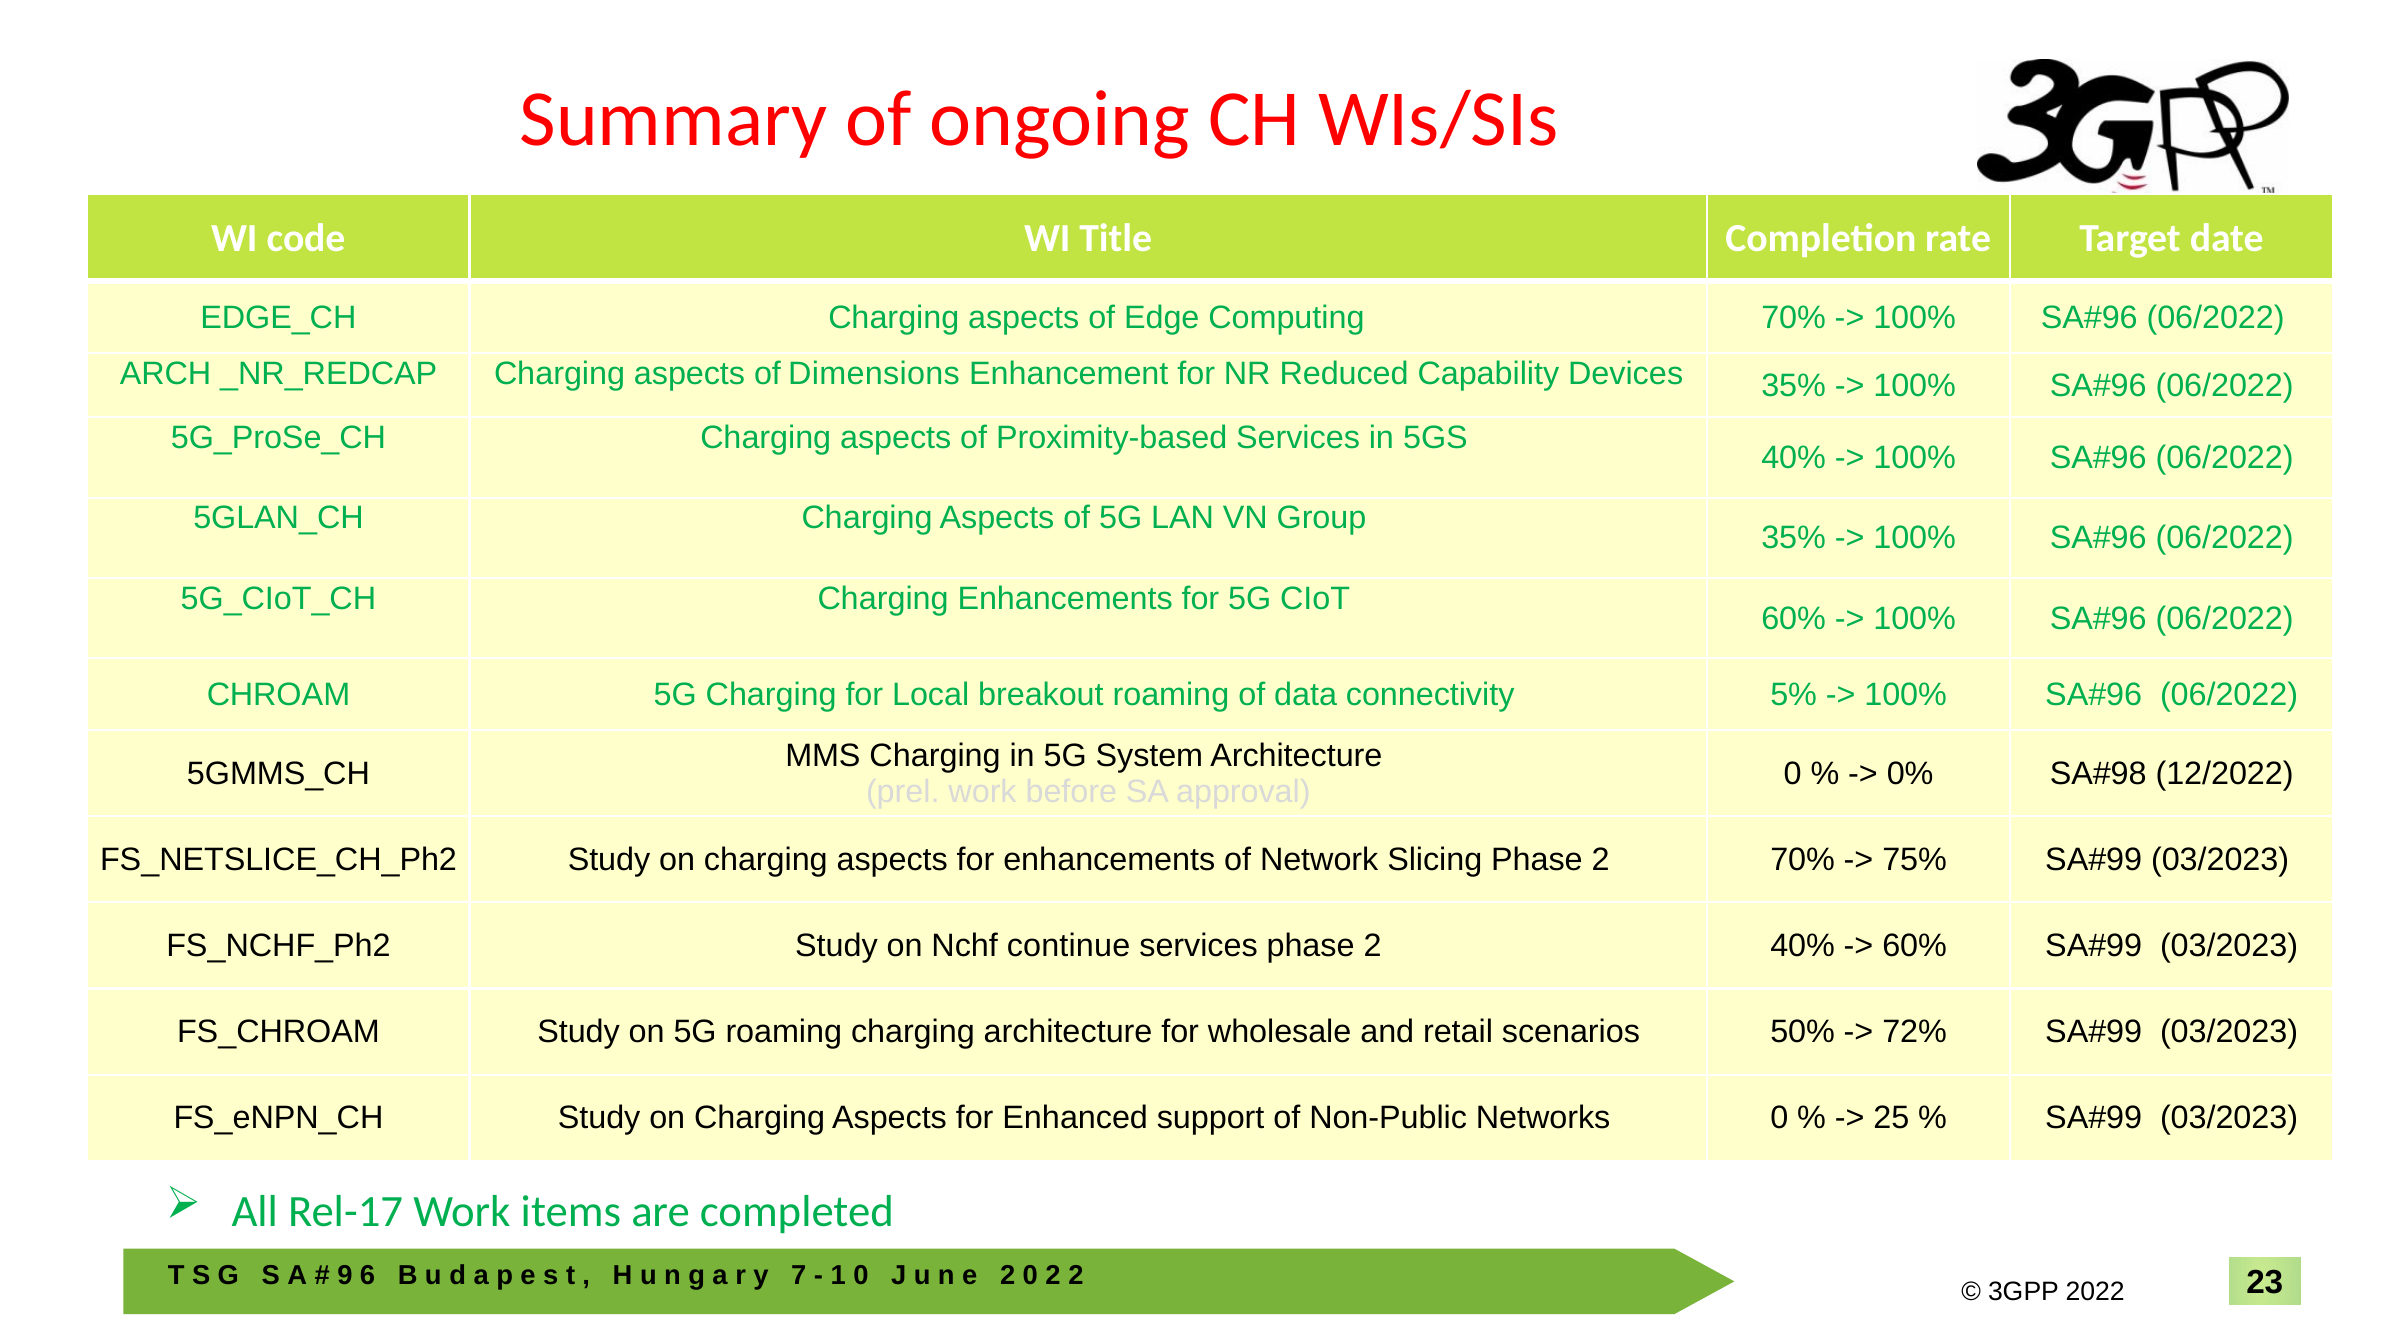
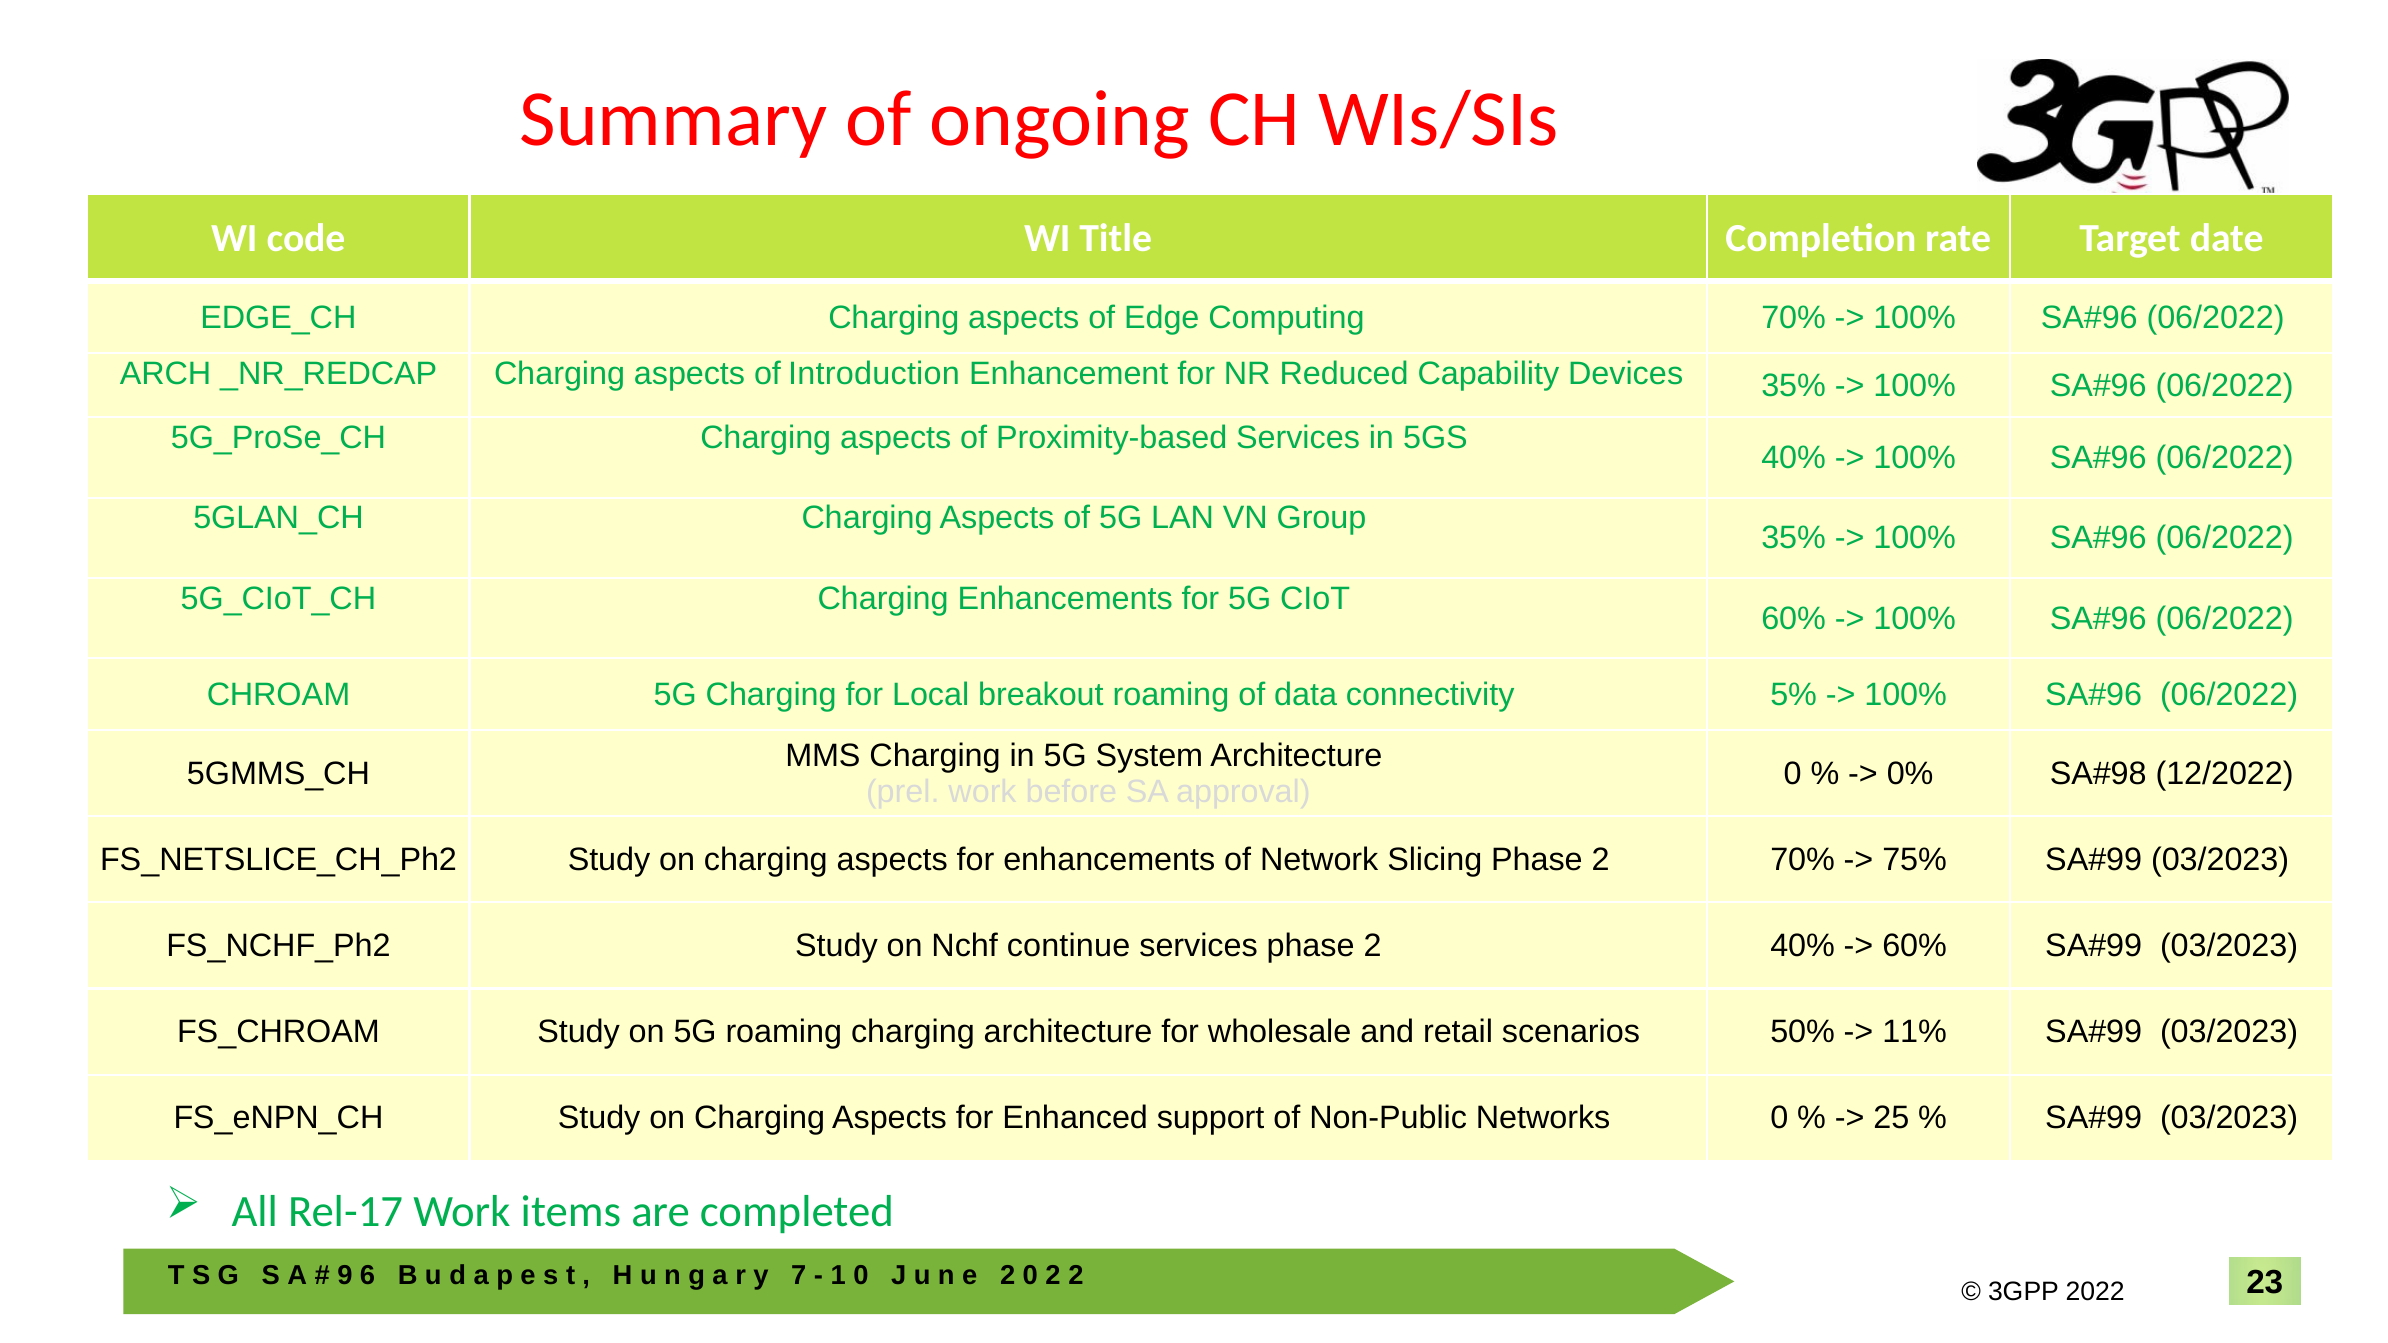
Dimensions: Dimensions -> Introduction (874, 373)
72%: 72% -> 11% (1915, 1032)
